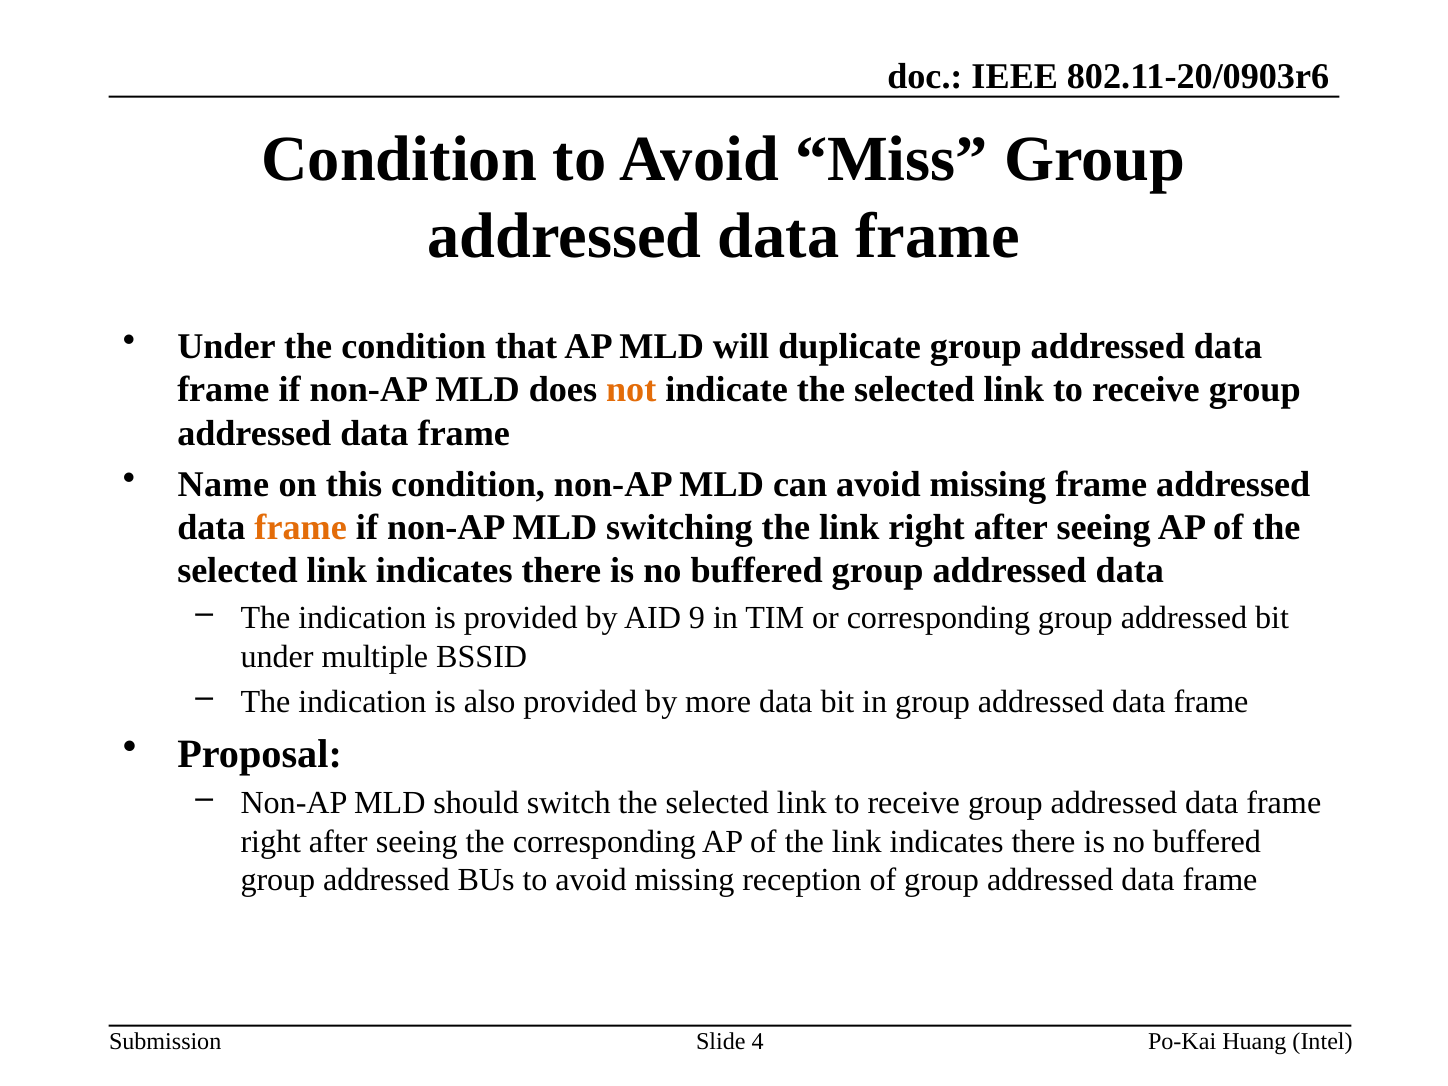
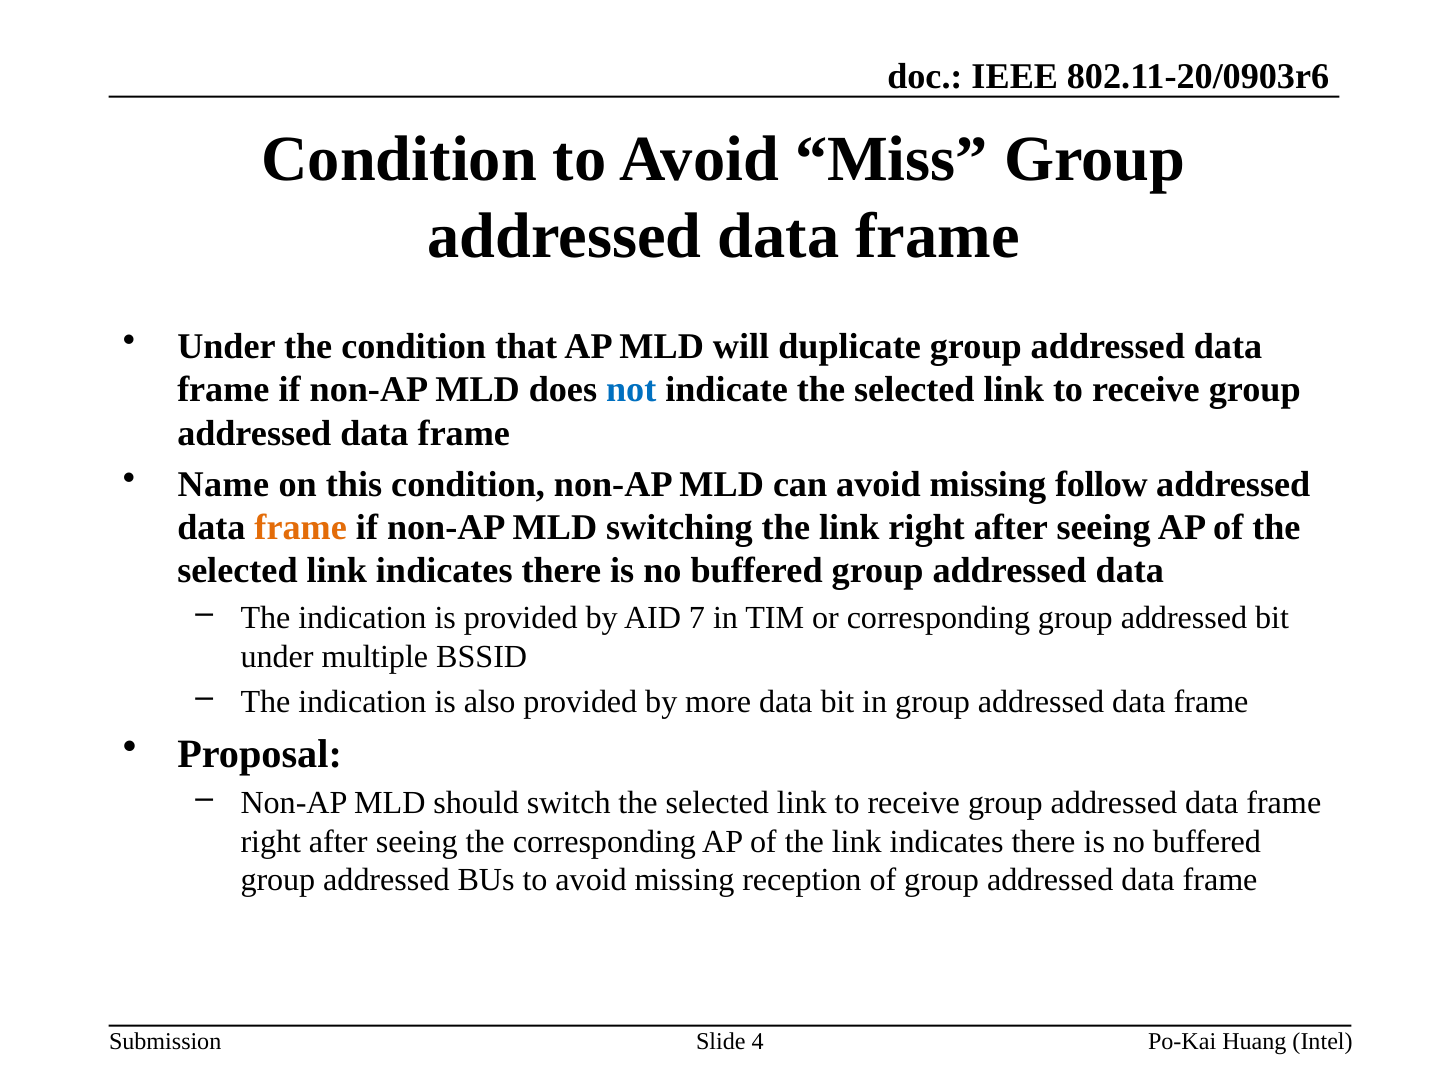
not colour: orange -> blue (631, 390)
missing frame: frame -> follow (1101, 484)
9: 9 -> 7 (697, 618)
